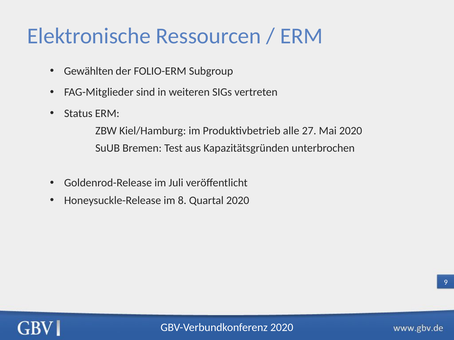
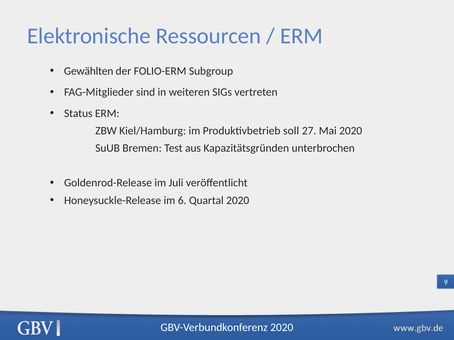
alle: alle -> soll (291, 131)
8: 8 -> 6 (182, 201)
